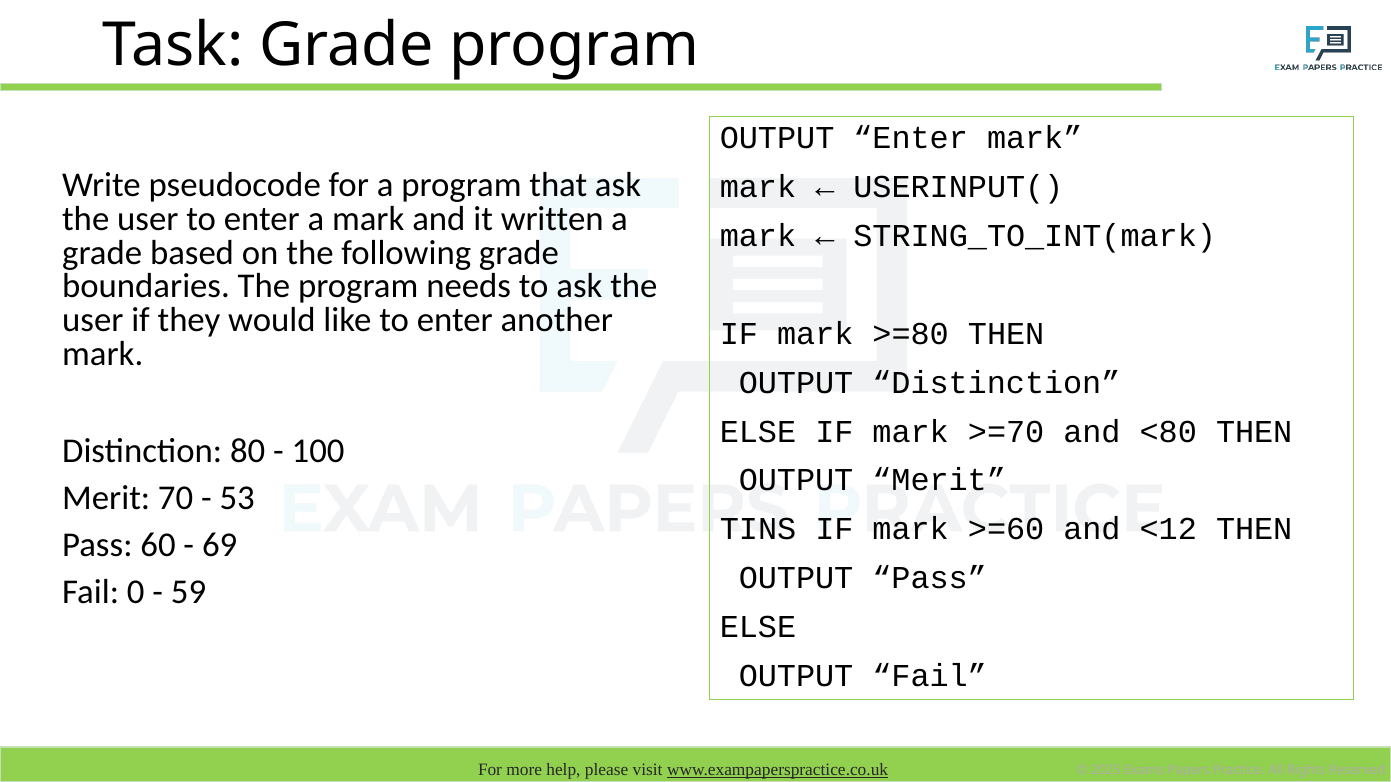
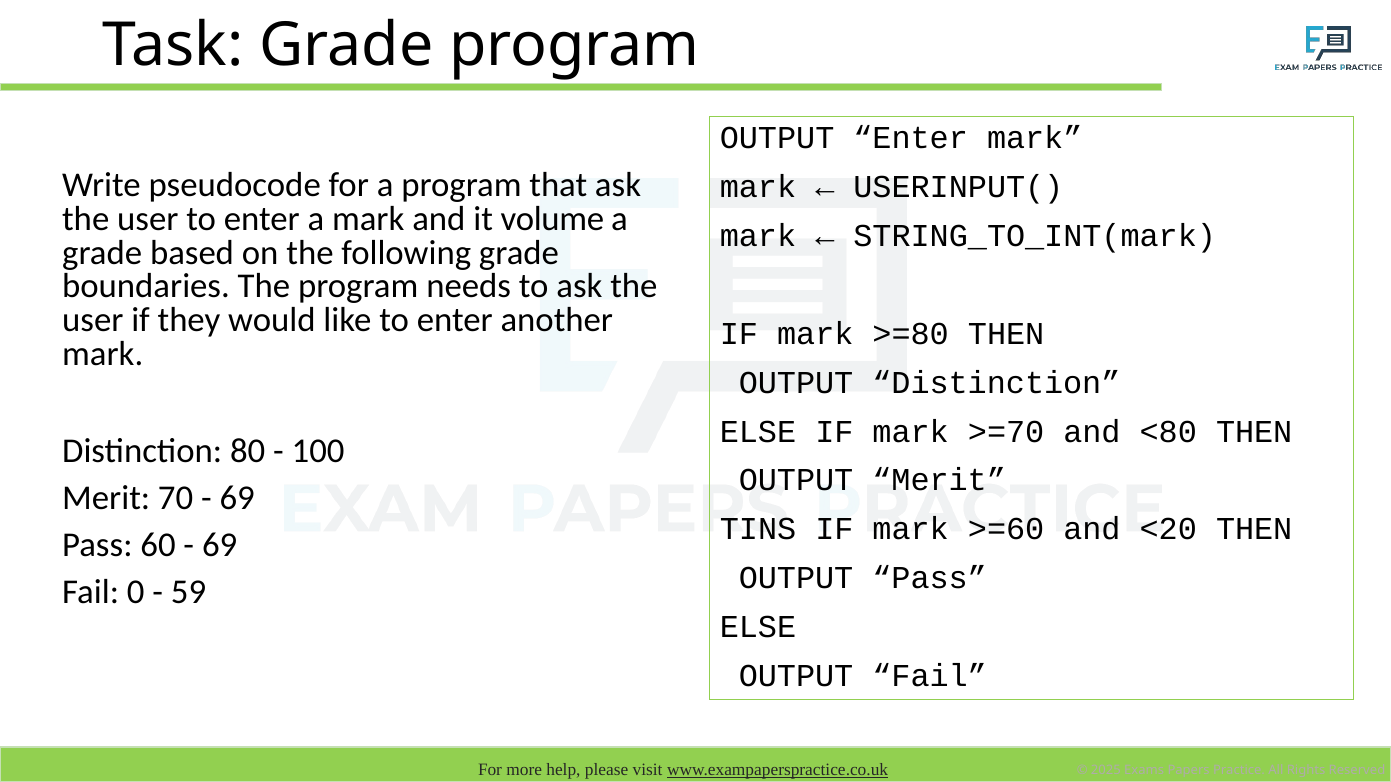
written: written -> volume (552, 219)
53: 53 -> 69 (237, 498)
<12: <12 -> <20 (1168, 530)
